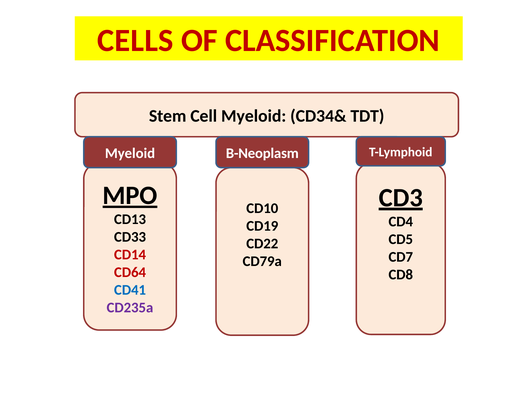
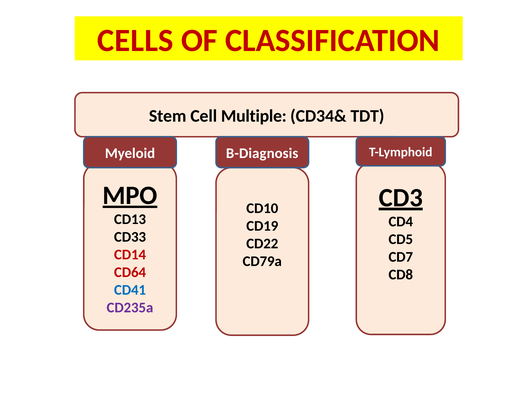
Cell Myeloid: Myeloid -> Multiple (254, 116)
B-Neoplasm: B-Neoplasm -> B-Diagnosis (262, 153)
